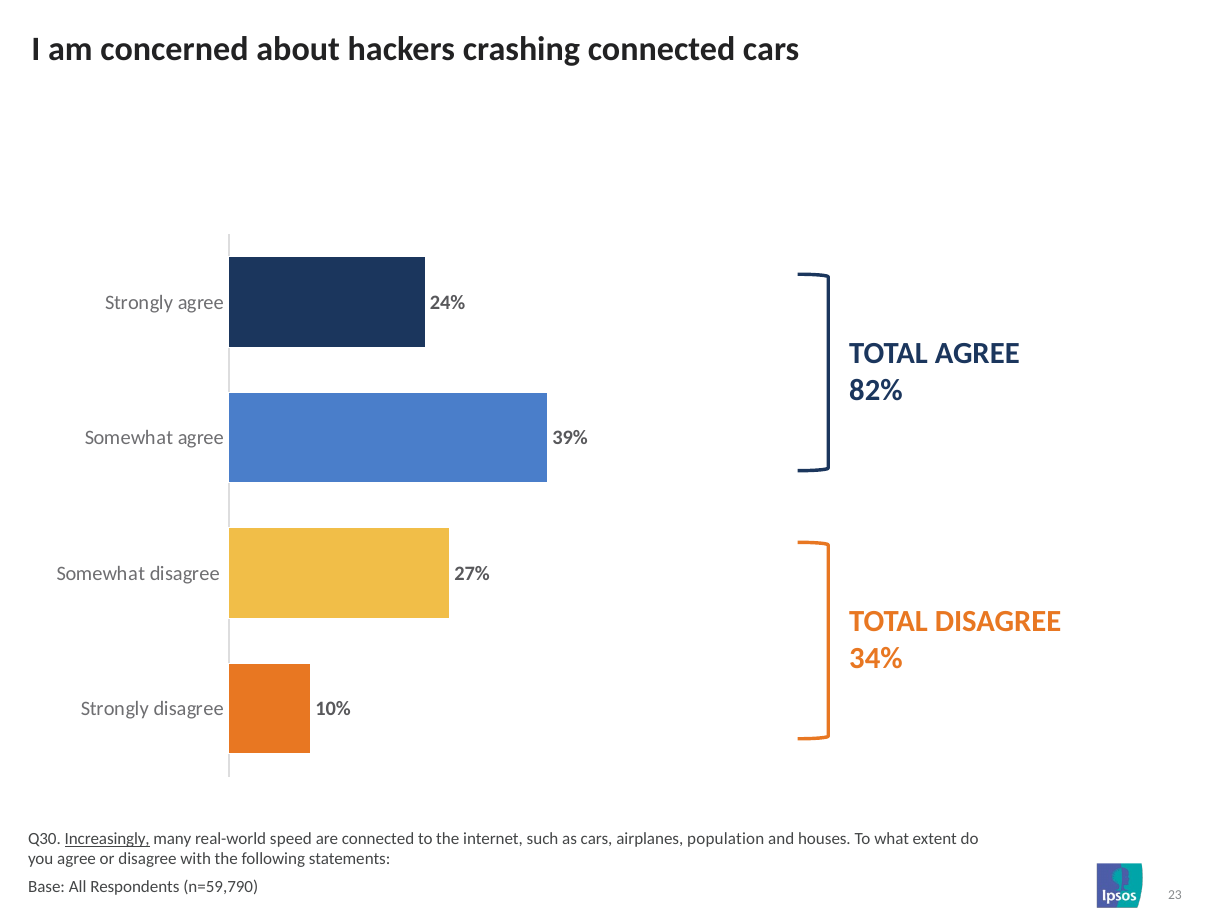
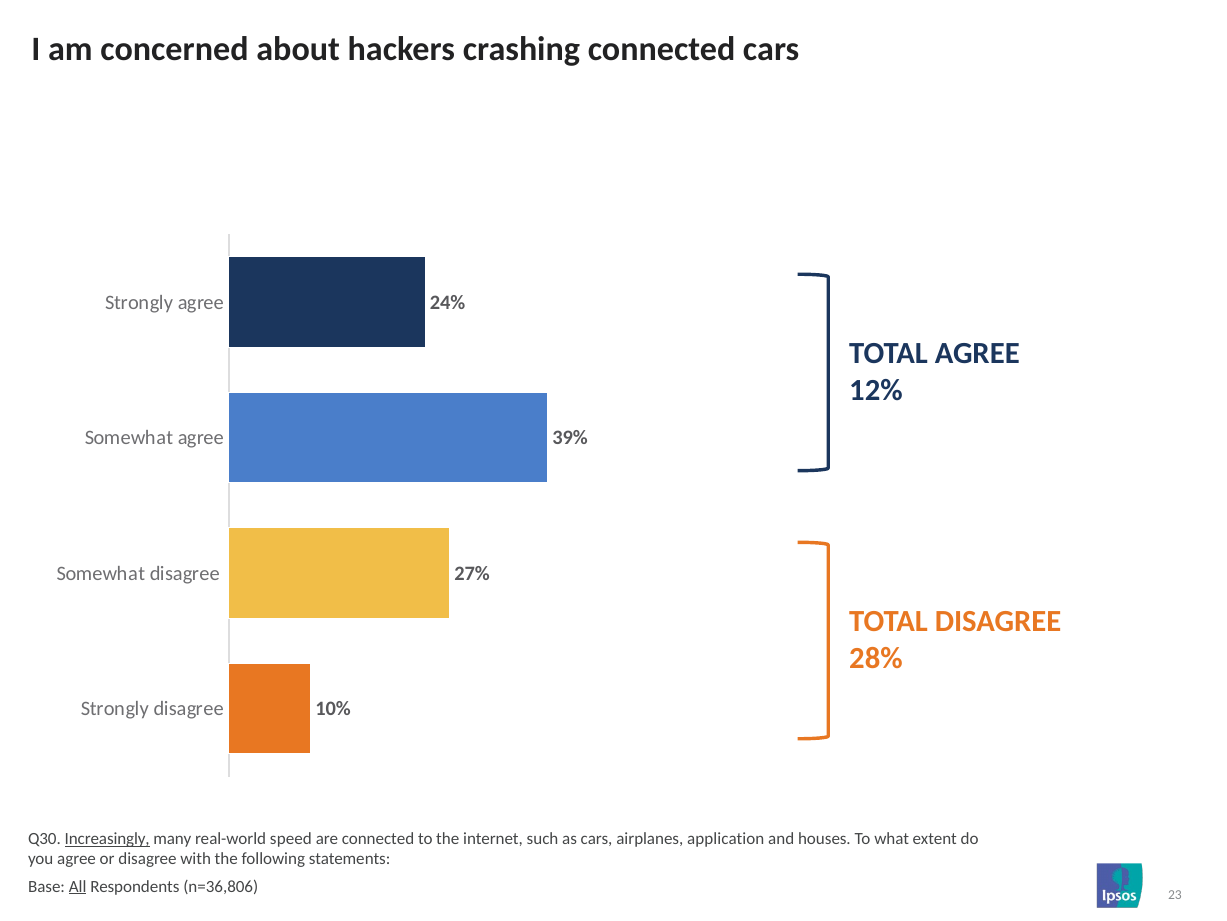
82%: 82% -> 12% (876, 390)
34%: 34% -> 28% (876, 658)
population: population -> application (726, 838)
All underline: none -> present (78, 886)
n=59,790: n=59,790 -> n=36,806 (221, 886)
